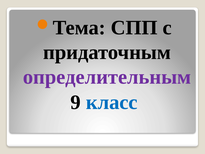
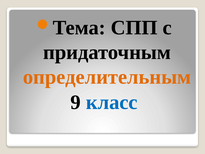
определительным colour: purple -> orange (107, 77)
